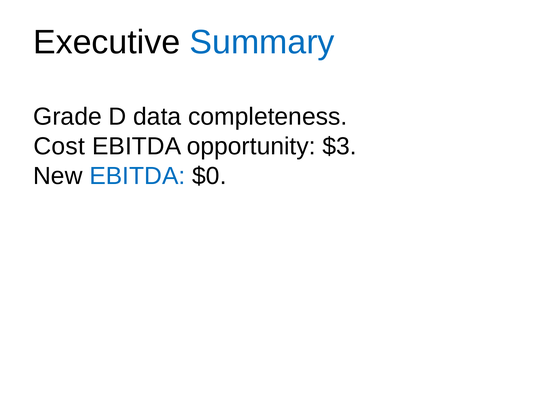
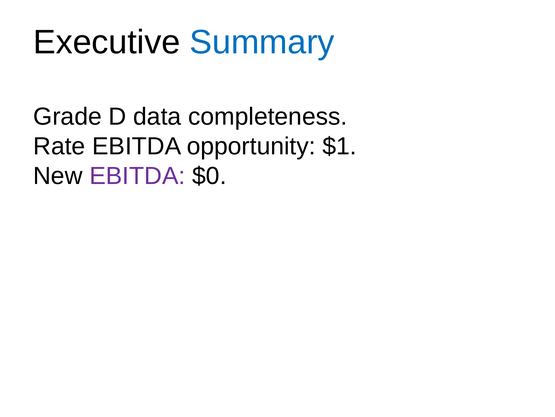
Cost: Cost -> Rate (59, 146)
$3: $3 -> $1 (340, 146)
EBITDA colour: blue -> purple (137, 176)
